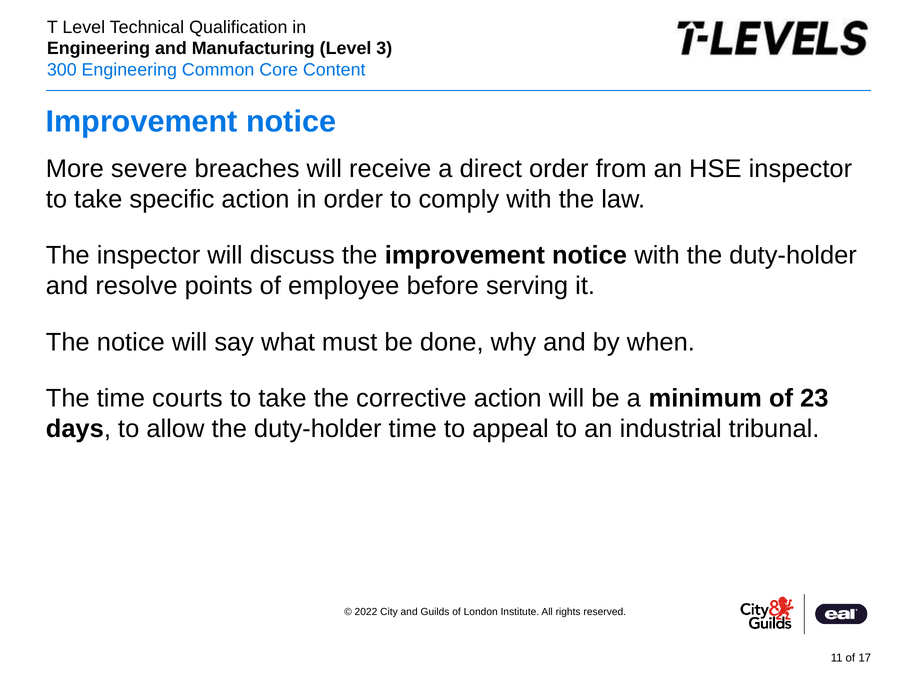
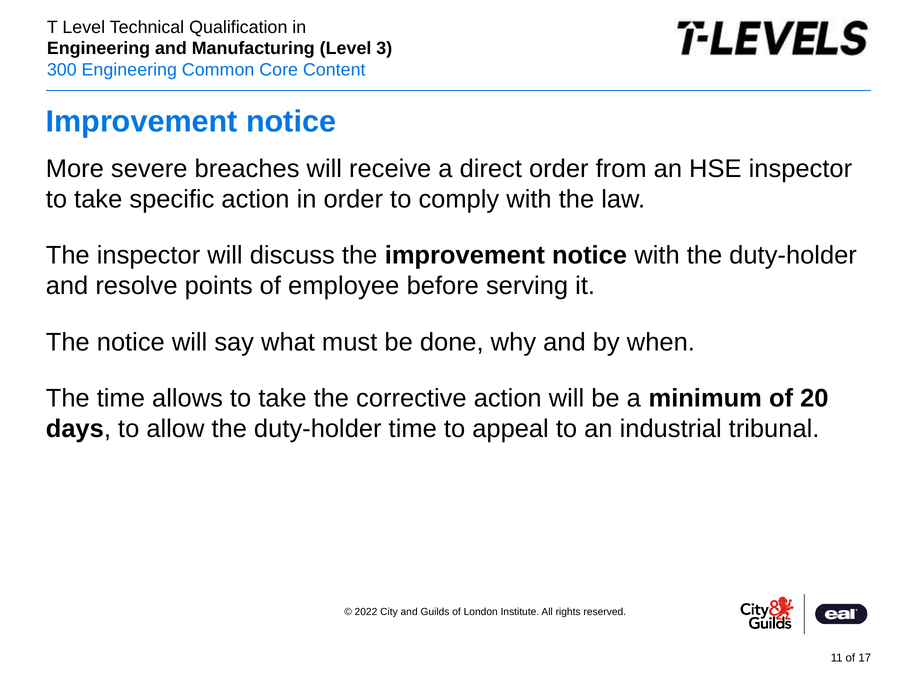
courts: courts -> allows (188, 398)
23: 23 -> 20 (814, 398)
